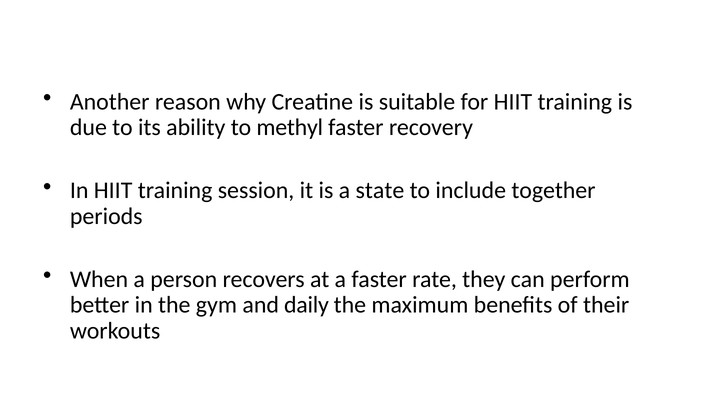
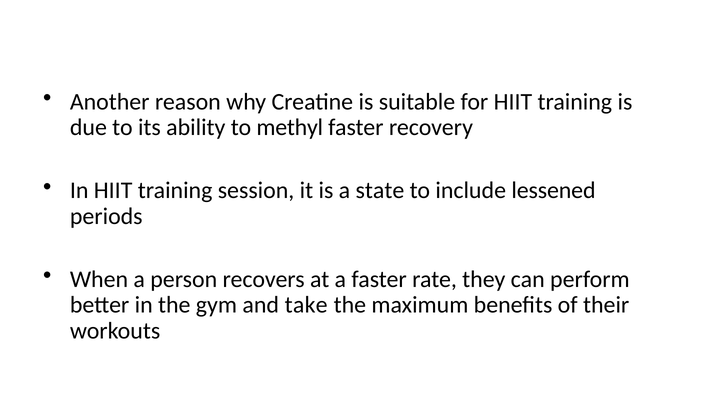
together: together -> lessened (553, 191)
daily: daily -> take (306, 305)
